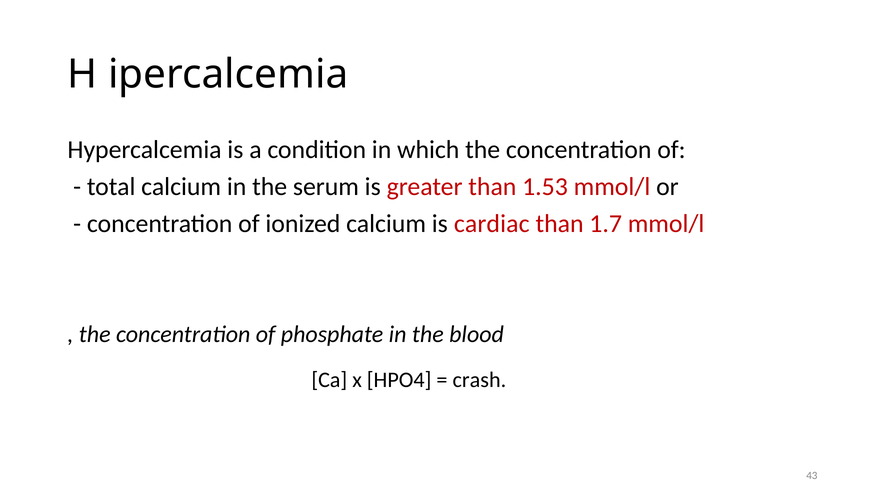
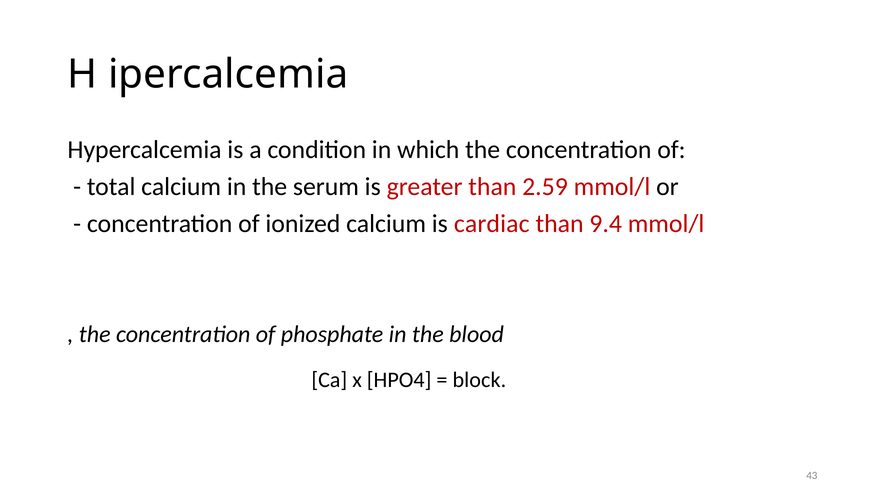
1.53: 1.53 -> 2.59 (545, 187)
1.7: 1.7 -> 9.4 (606, 224)
crash: crash -> block (479, 380)
